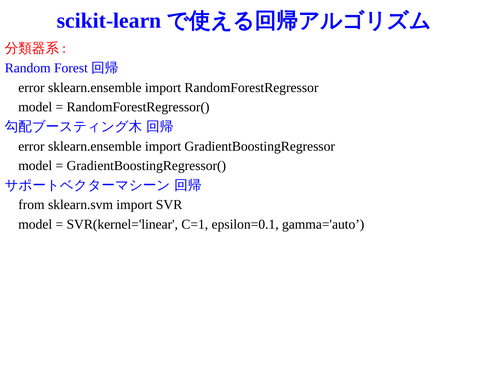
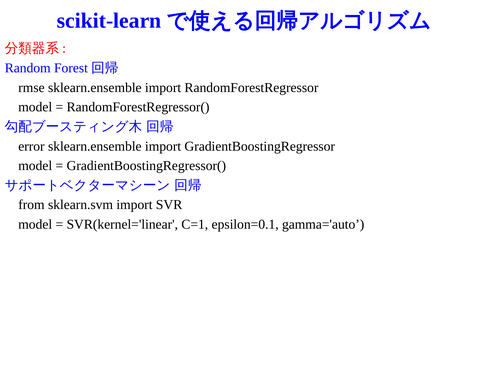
error: error -> rmse (31, 87)
